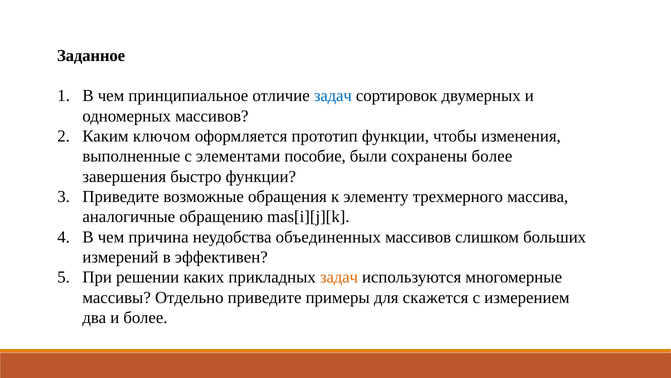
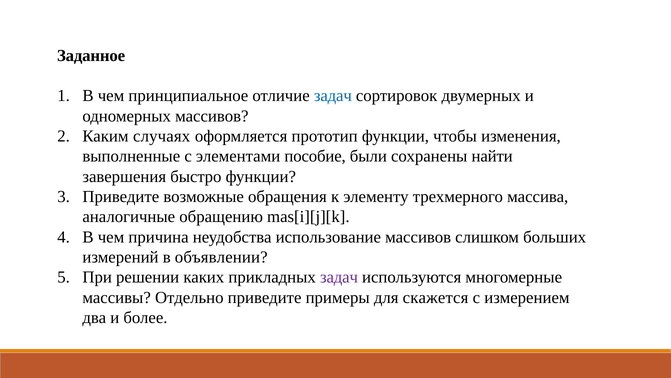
ключом: ключом -> случаях (162, 136)
сохранены более: более -> найти (492, 156)
объединенных: объединенных -> использование (328, 237)
эффективен: эффективен -> объявлении (221, 257)
задач colour: orange -> purple (339, 277)
